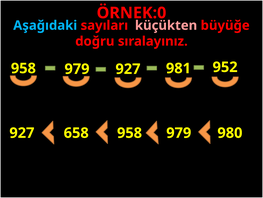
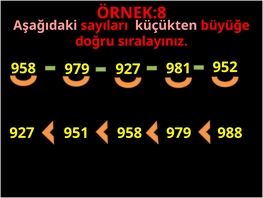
ÖRNEK:0: ÖRNEK:0 -> ÖRNEK:8 (131, 13)
Aşağıdaki colour: light blue -> pink (45, 25)
658: 658 -> 951 (76, 133)
980: 980 -> 988 (230, 133)
